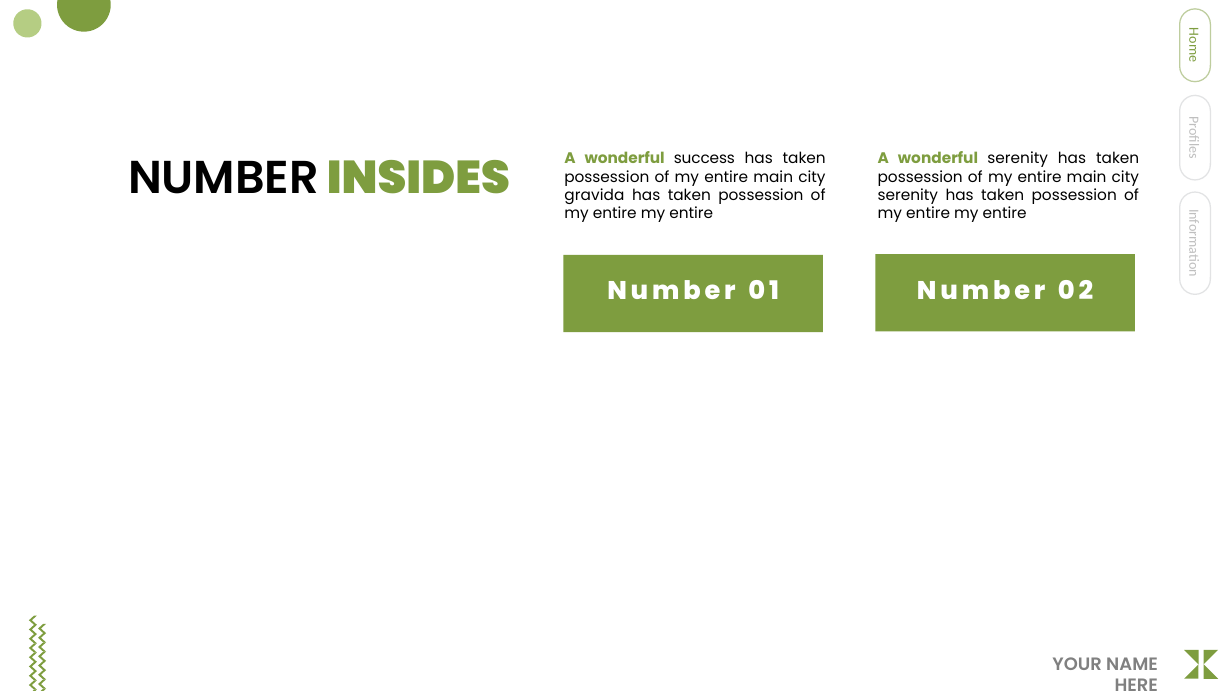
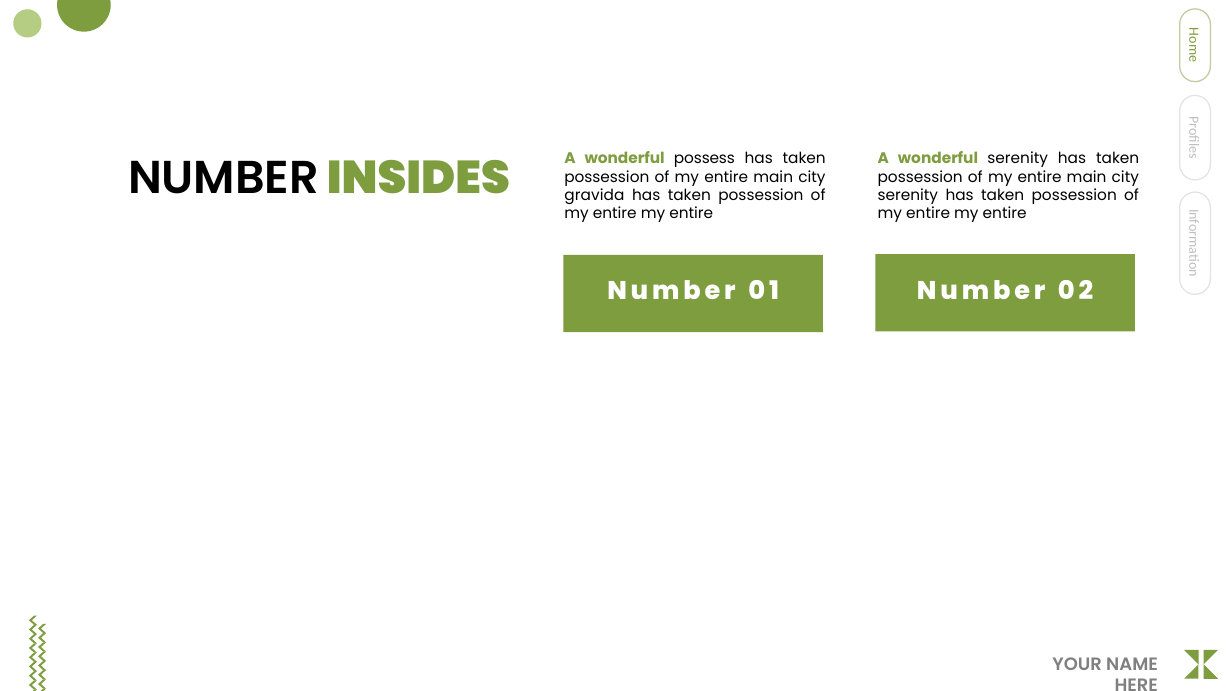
success: success -> possess (704, 159)
